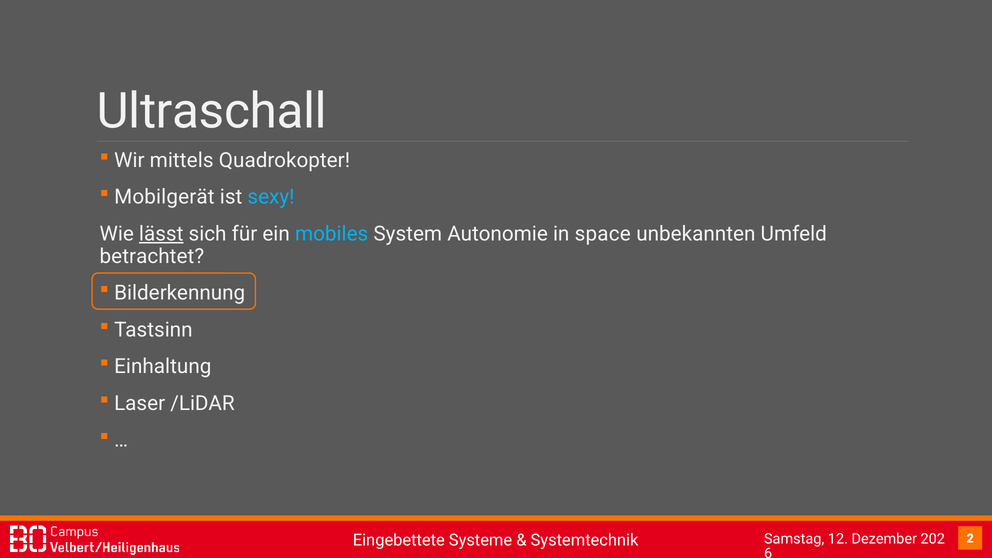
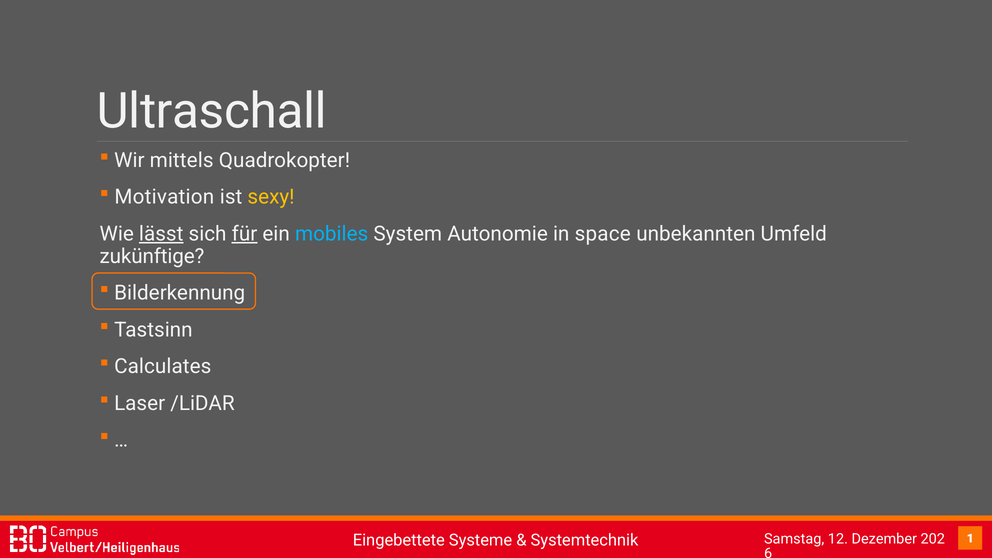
Mobilgerät: Mobilgerät -> Motivation (164, 197)
sexy colour: light blue -> yellow (271, 197)
für underline: none -> present (244, 234)
betrachtet: betrachtet -> zukünftige (152, 256)
Einhaltung: Einhaltung -> Calculates (163, 367)
2: 2 -> 1 (970, 539)
